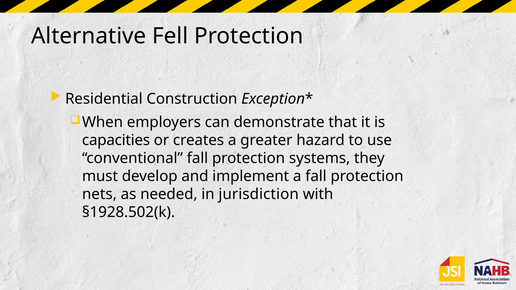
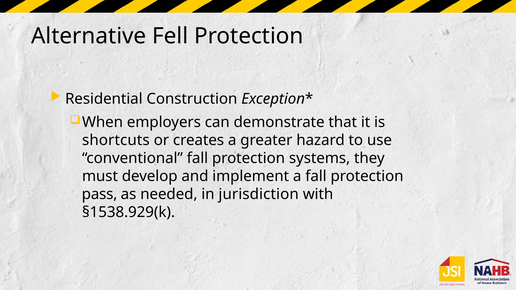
capacities: capacities -> shortcuts (116, 140)
nets: nets -> pass (100, 194)
§1928.502(k: §1928.502(k -> §1538.929(k (128, 212)
